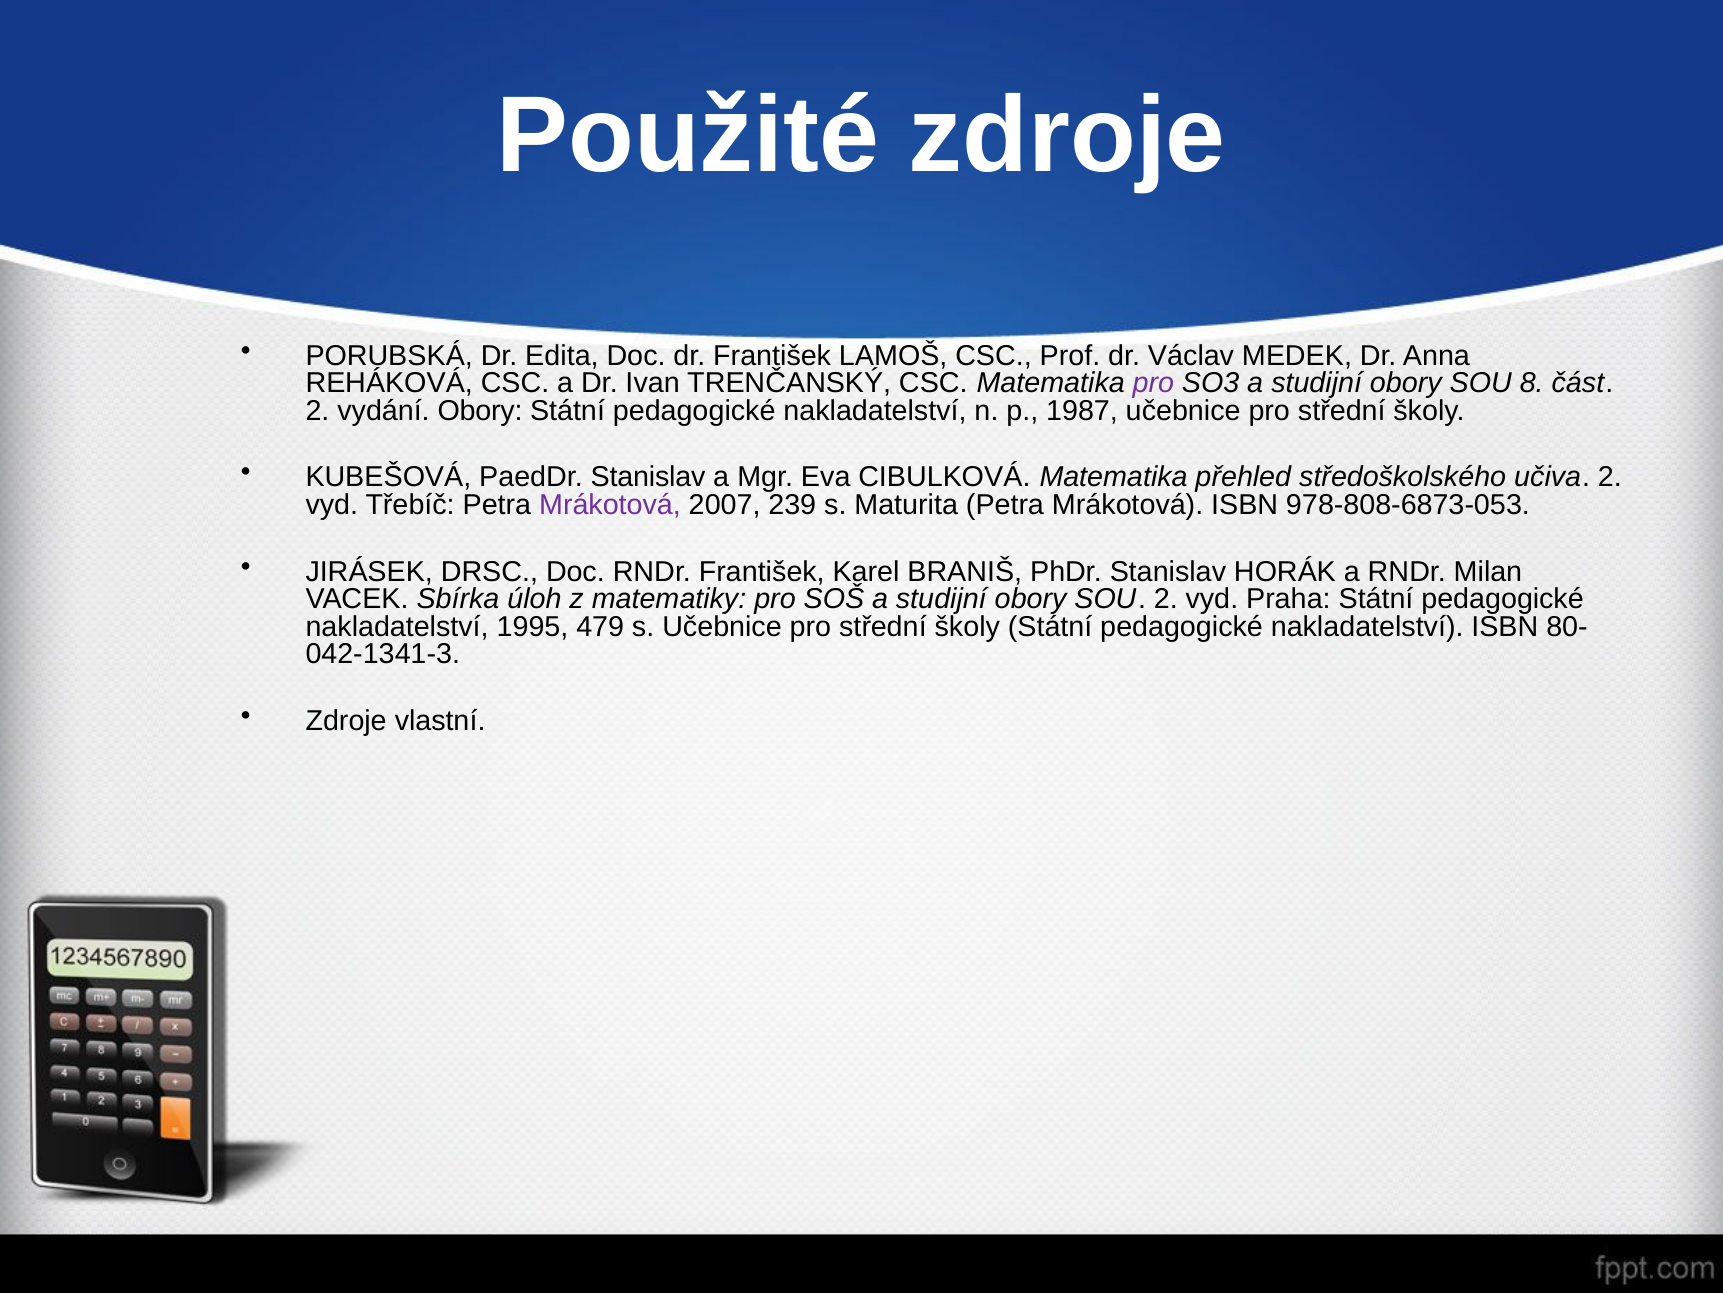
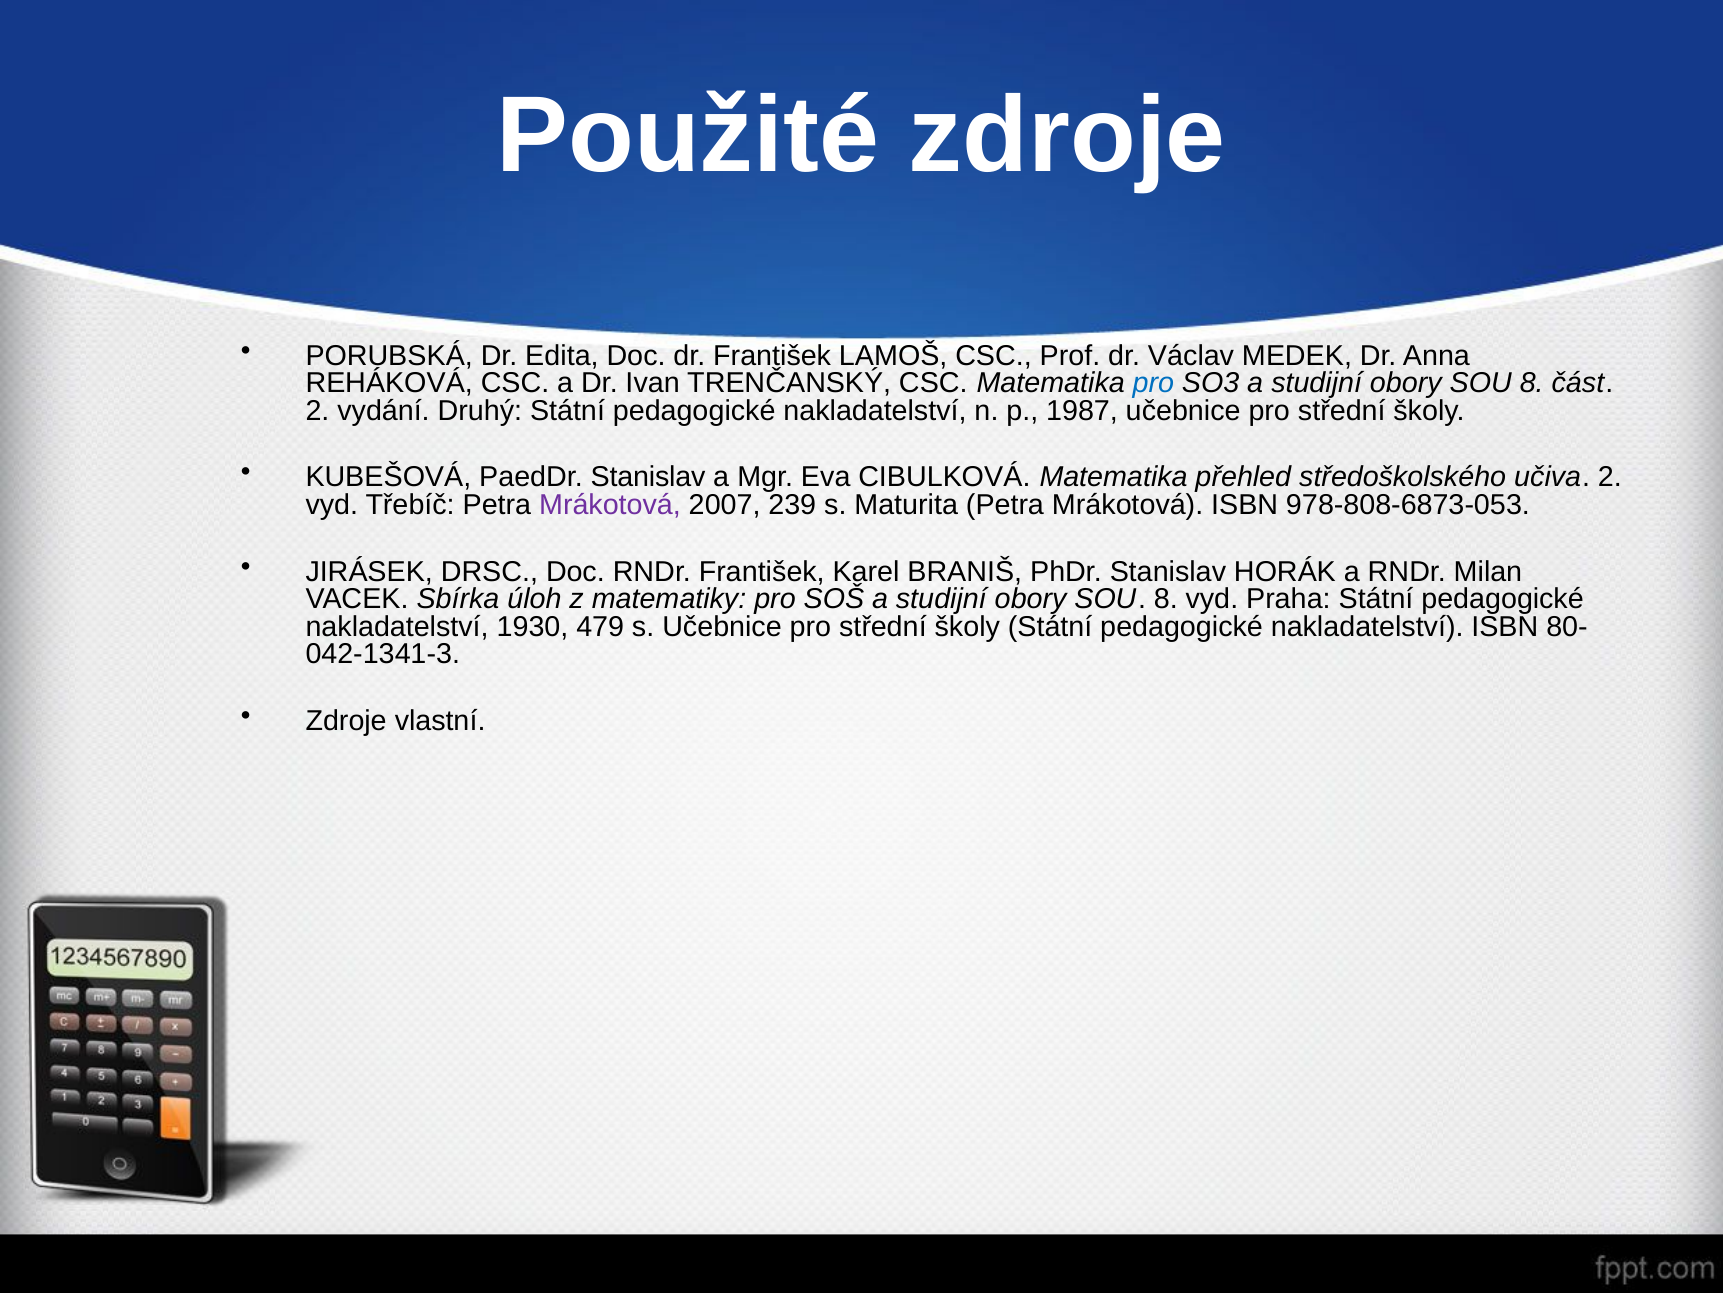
pro colour: purple -> blue (1153, 383)
vydání Obory: Obory -> Druhý (480, 410)
2: 2 -> 8 (1166, 599)
1995: 1995 -> 1930 (533, 626)
